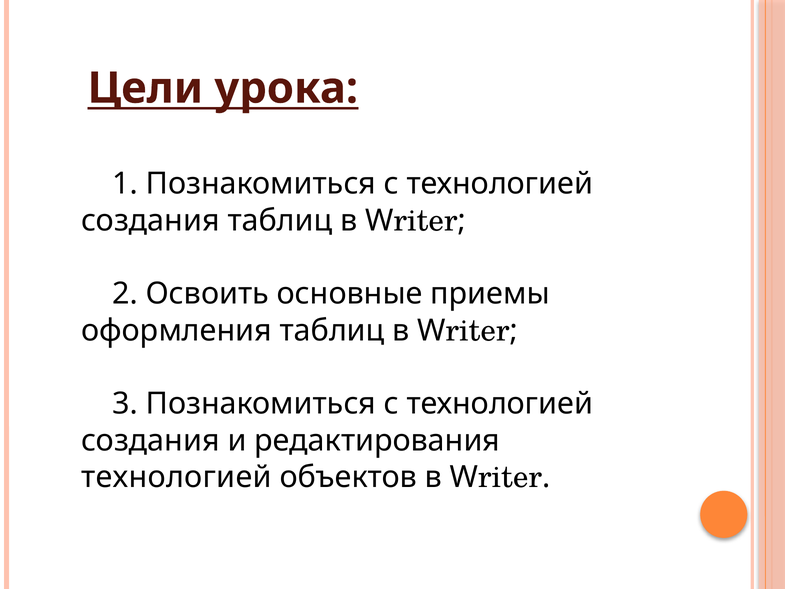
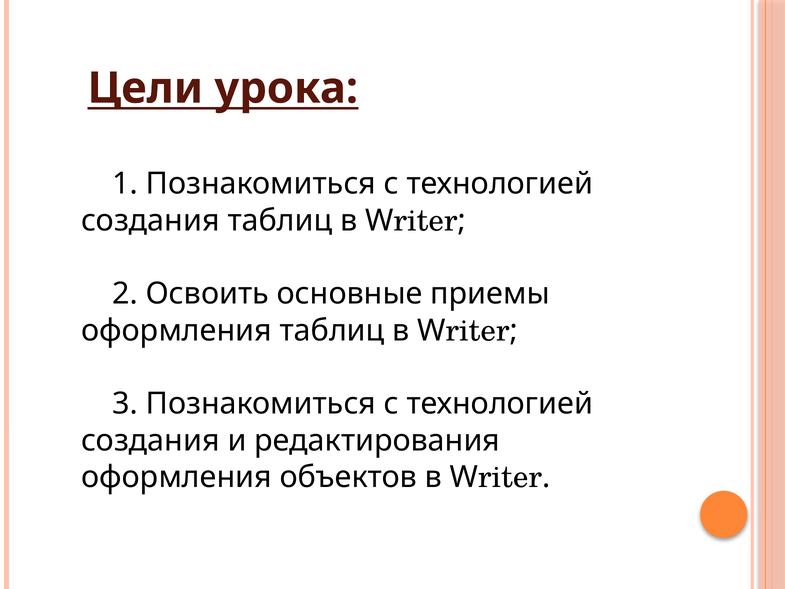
технологией: технологией -> оформления (177, 477)
